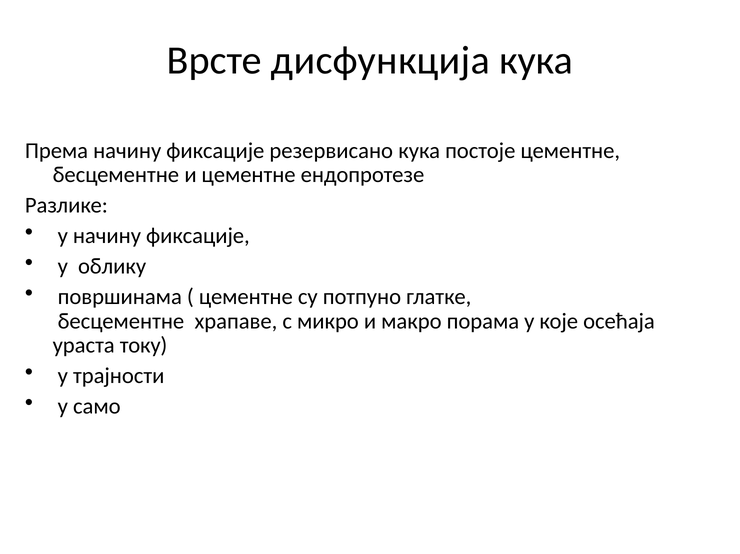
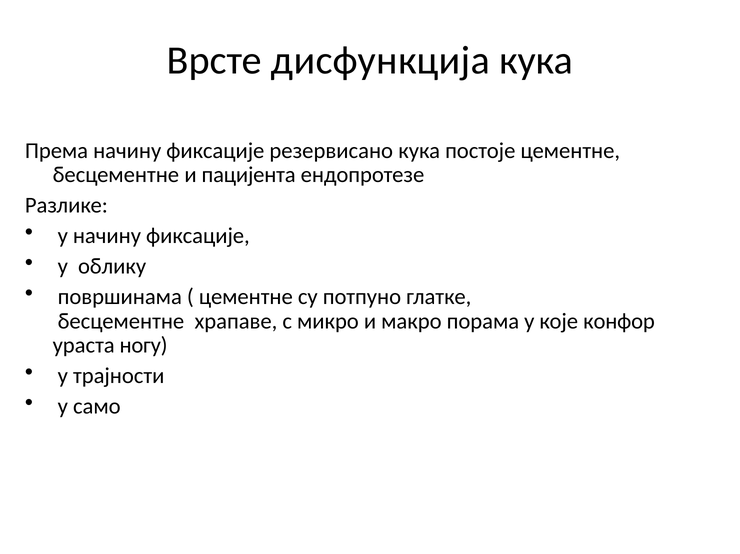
и цементне: цементне -> пацијента (249, 175)
осећаја: осећаја -> конфор (619, 321)
току: току -> ногу (144, 346)
